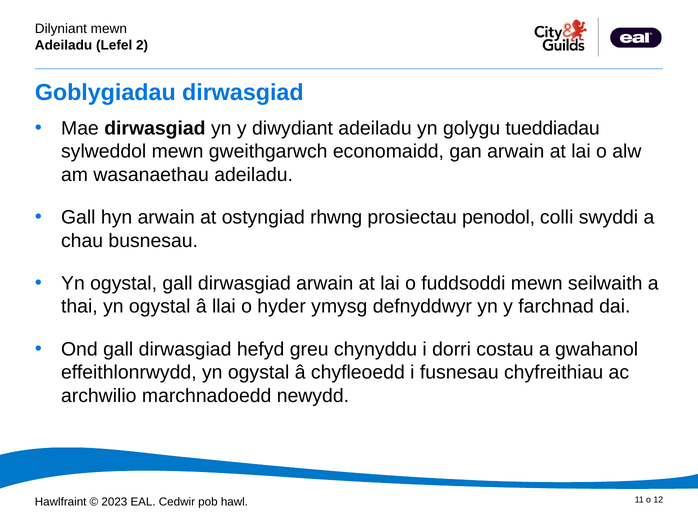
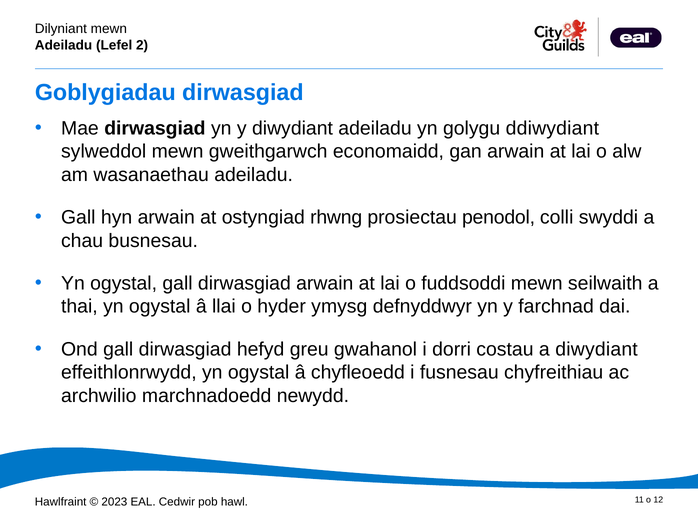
tueddiadau: tueddiadau -> ddiwydiant (552, 128)
chynyddu: chynyddu -> gwahanol (376, 350)
a gwahanol: gwahanol -> diwydiant (597, 350)
